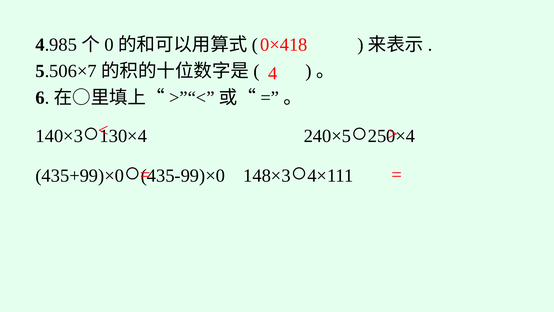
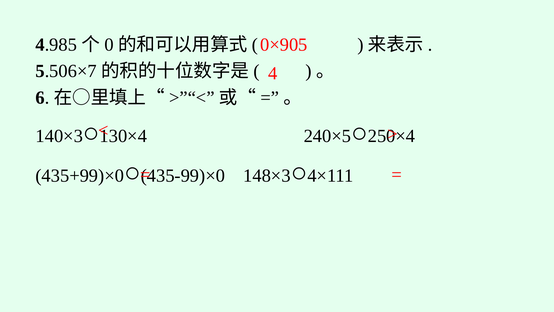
0×418: 0×418 -> 0×905 (284, 45)
